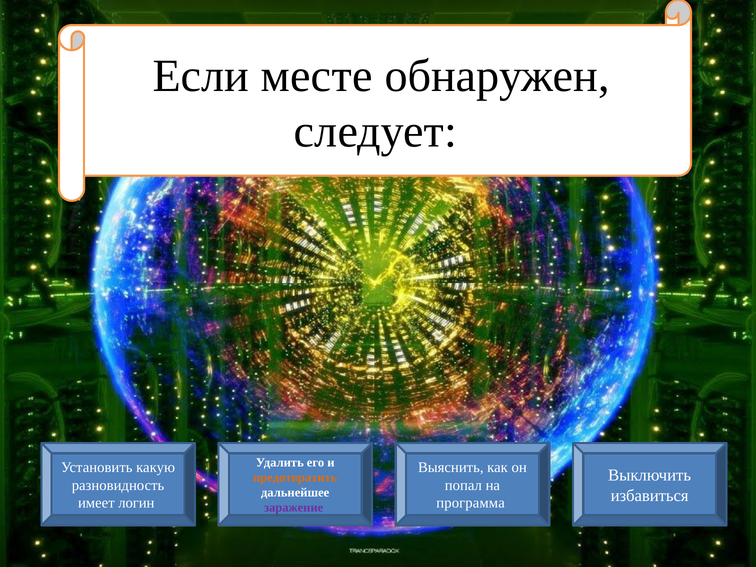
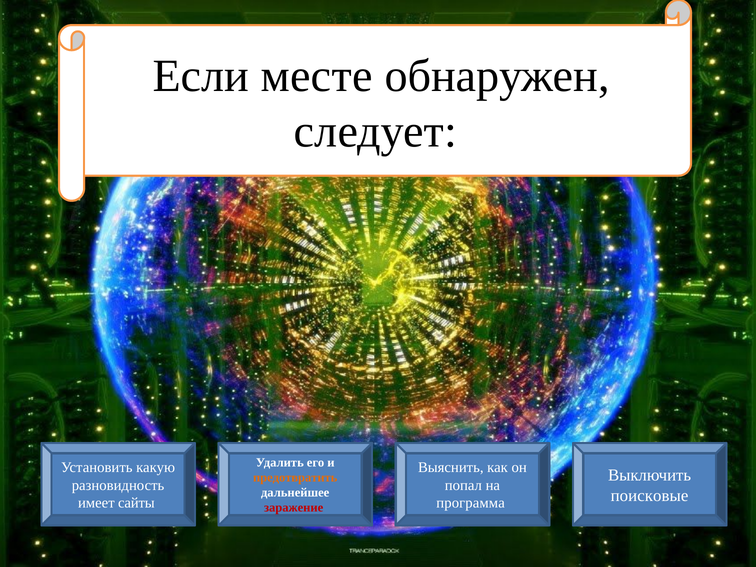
избавиться: избавиться -> поисковые (650, 496)
логин: логин -> сайты (136, 503)
заражение colour: purple -> red (294, 508)
